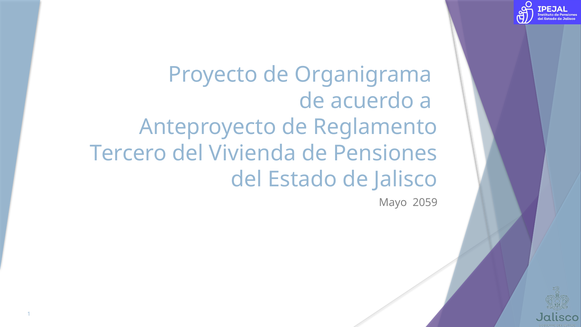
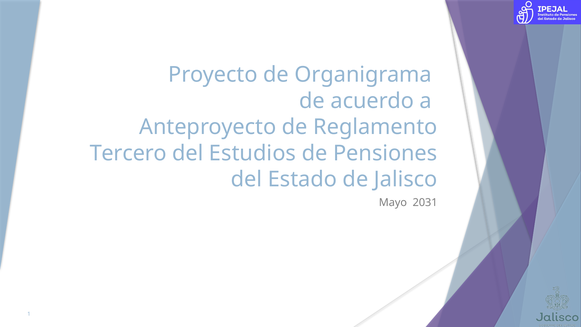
Vivienda: Vivienda -> Estudios (253, 153)
2059: 2059 -> 2031 (425, 203)
